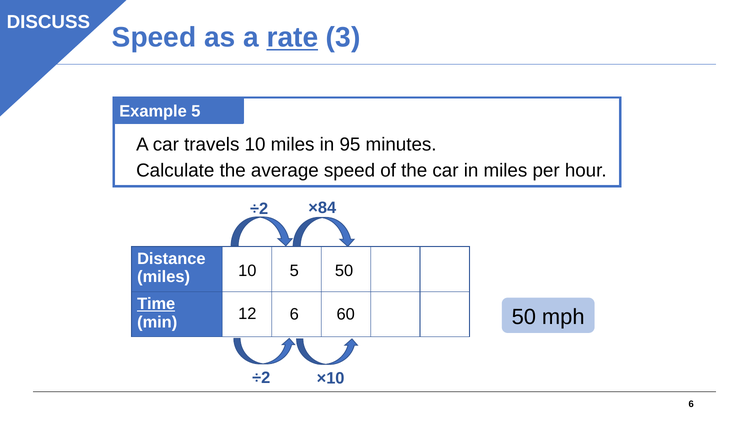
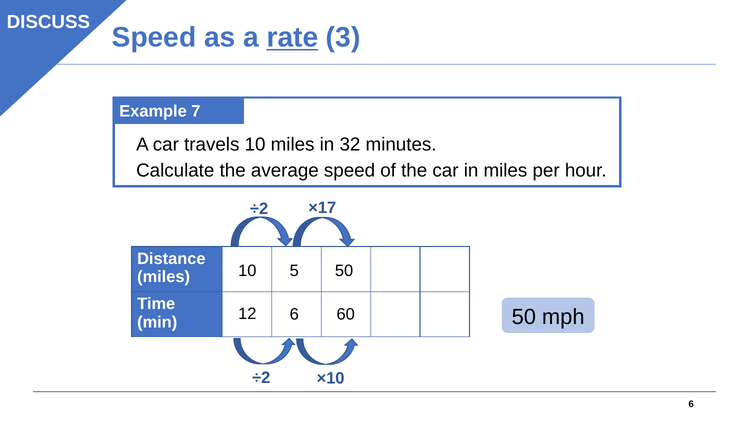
Example 5: 5 -> 7 (196, 111)
95: 95 -> 32 (350, 144)
×84: ×84 -> ×17 (322, 208)
Time underline: present -> none (156, 303)
